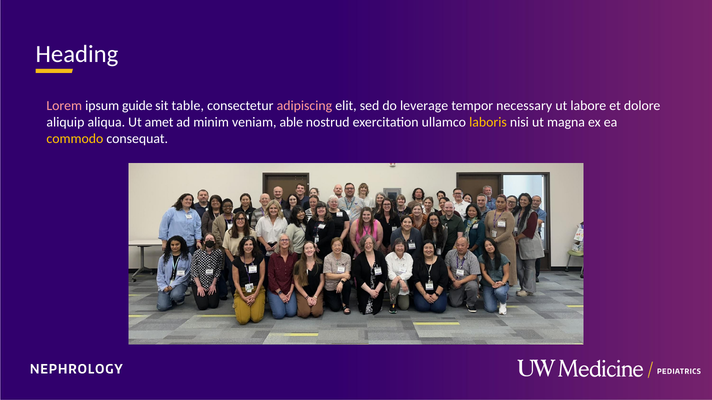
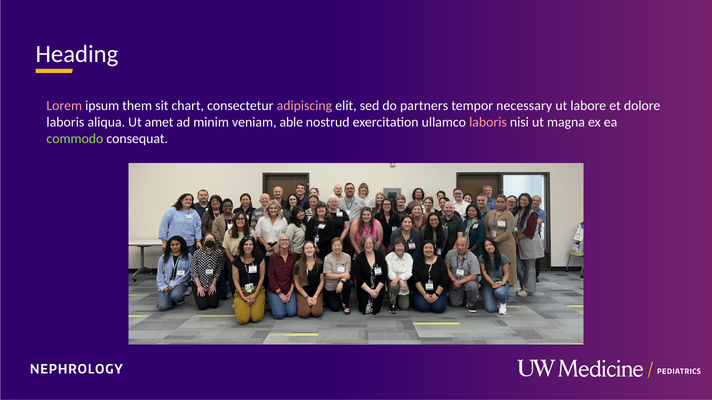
guide: guide -> them (137, 106)
table: table -> chart (188, 106)
leverage: leverage -> partners (424, 106)
aliquip: aliquip -> laboris (65, 122)
laboris colour: yellow -> pink (488, 122)
commodo colour: yellow -> light green (75, 139)
